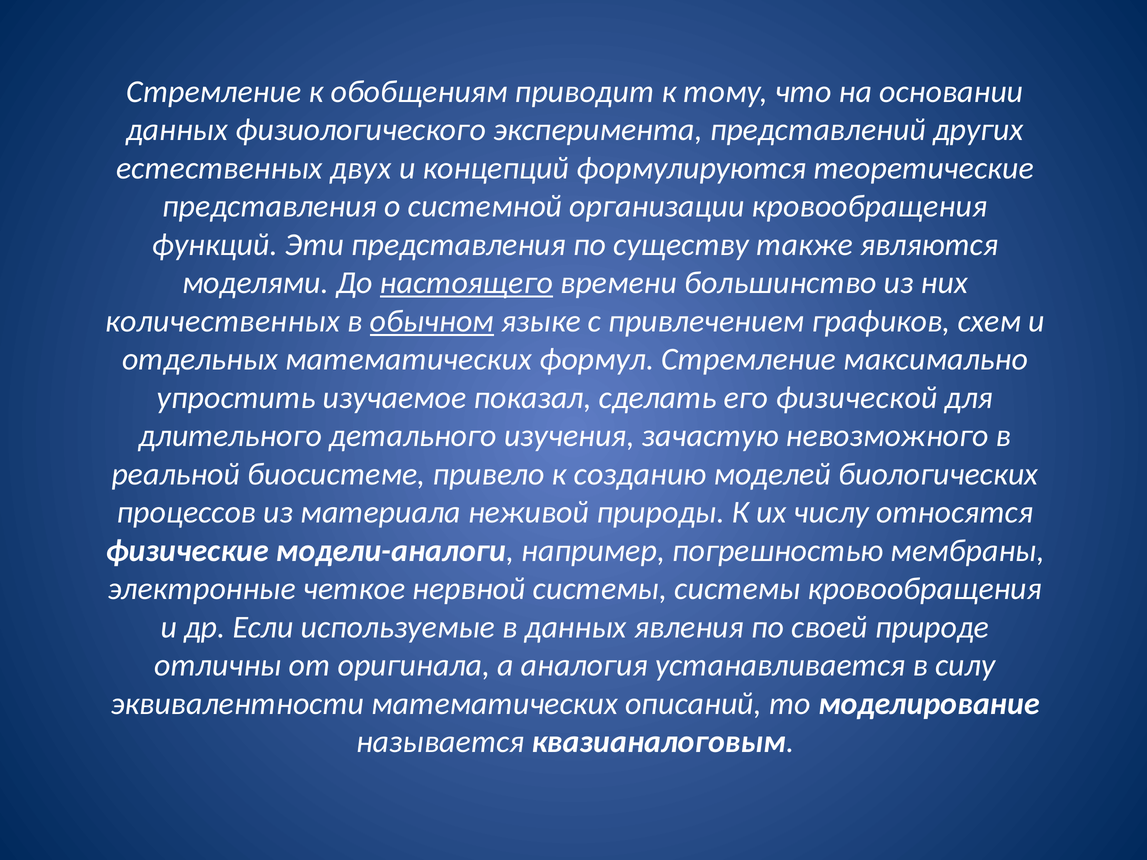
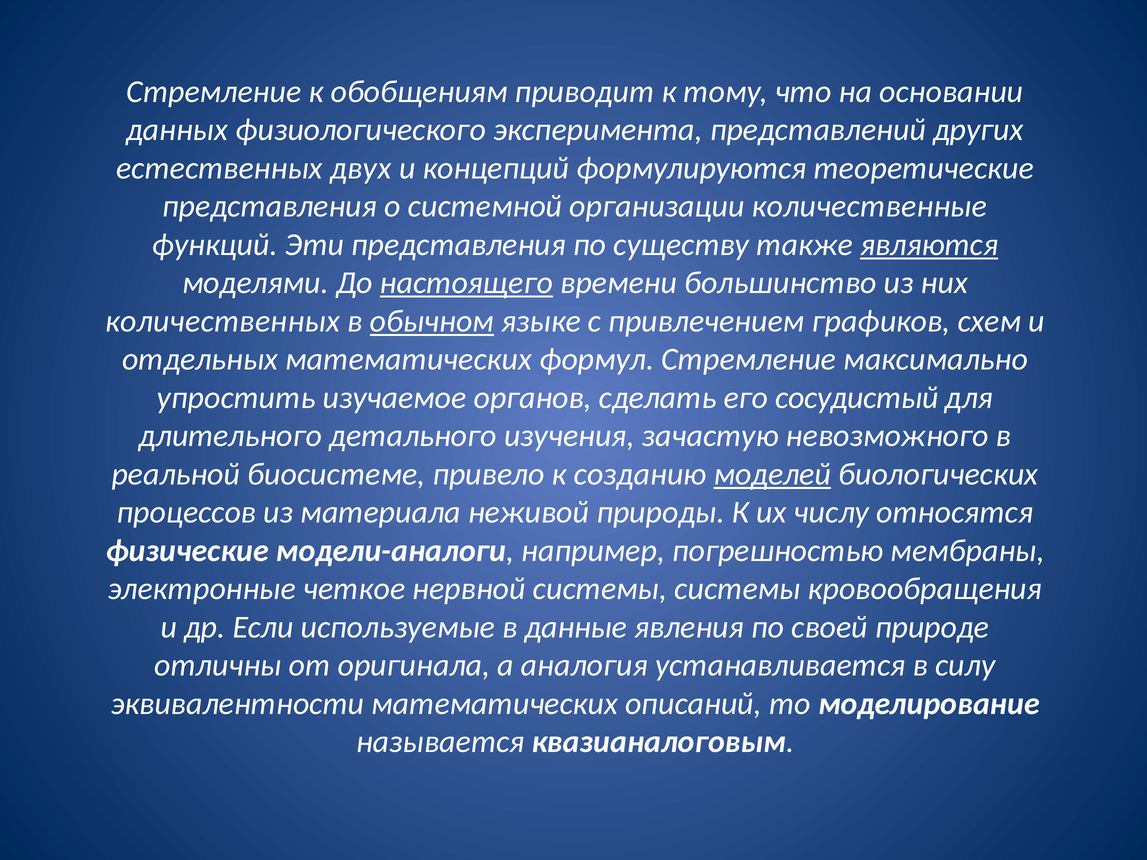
организации кровообращения: кровообращения -> количественные (869, 207)
являются underline: none -> present (929, 245)
показал: показал -> органов (533, 398)
физической: физической -> сосудистый (857, 398)
моделей underline: none -> present (772, 474)
в данных: данных -> данные (576, 627)
